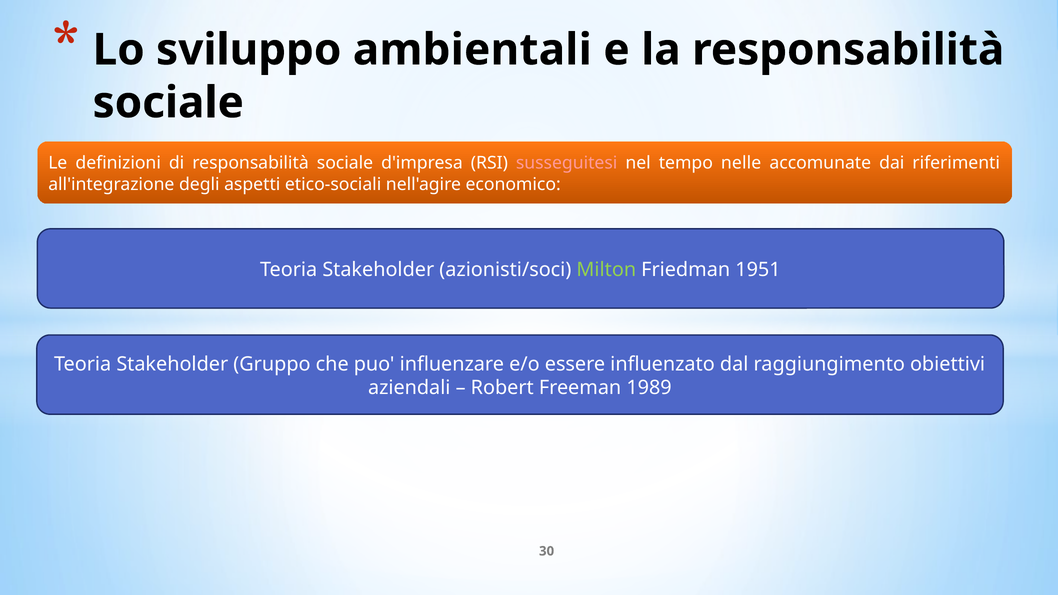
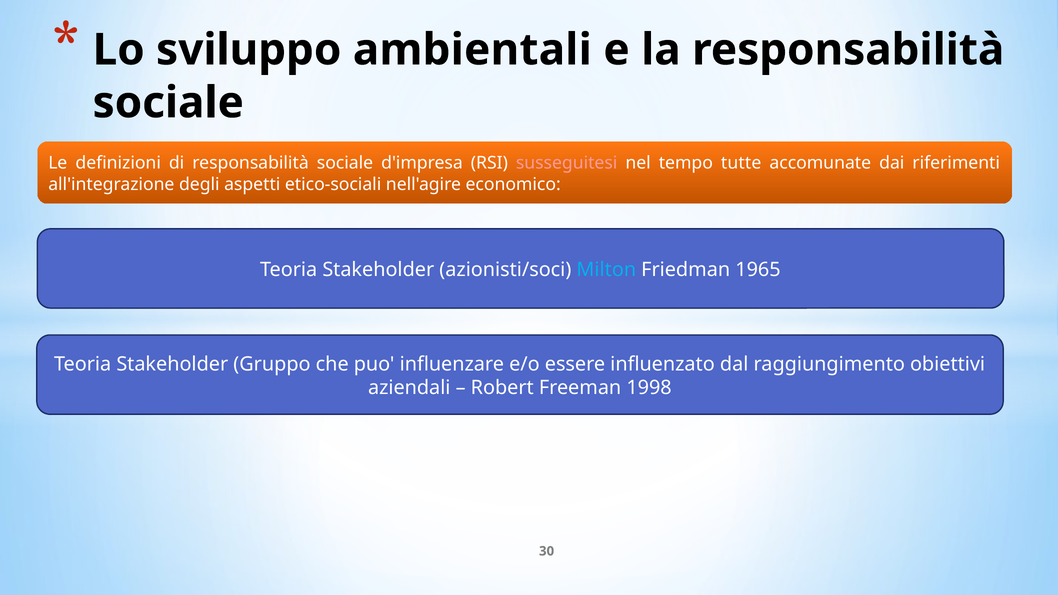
nelle: nelle -> tutte (741, 163)
Milton colour: light green -> light blue (606, 270)
1951: 1951 -> 1965 (758, 270)
1989: 1989 -> 1998 (649, 388)
